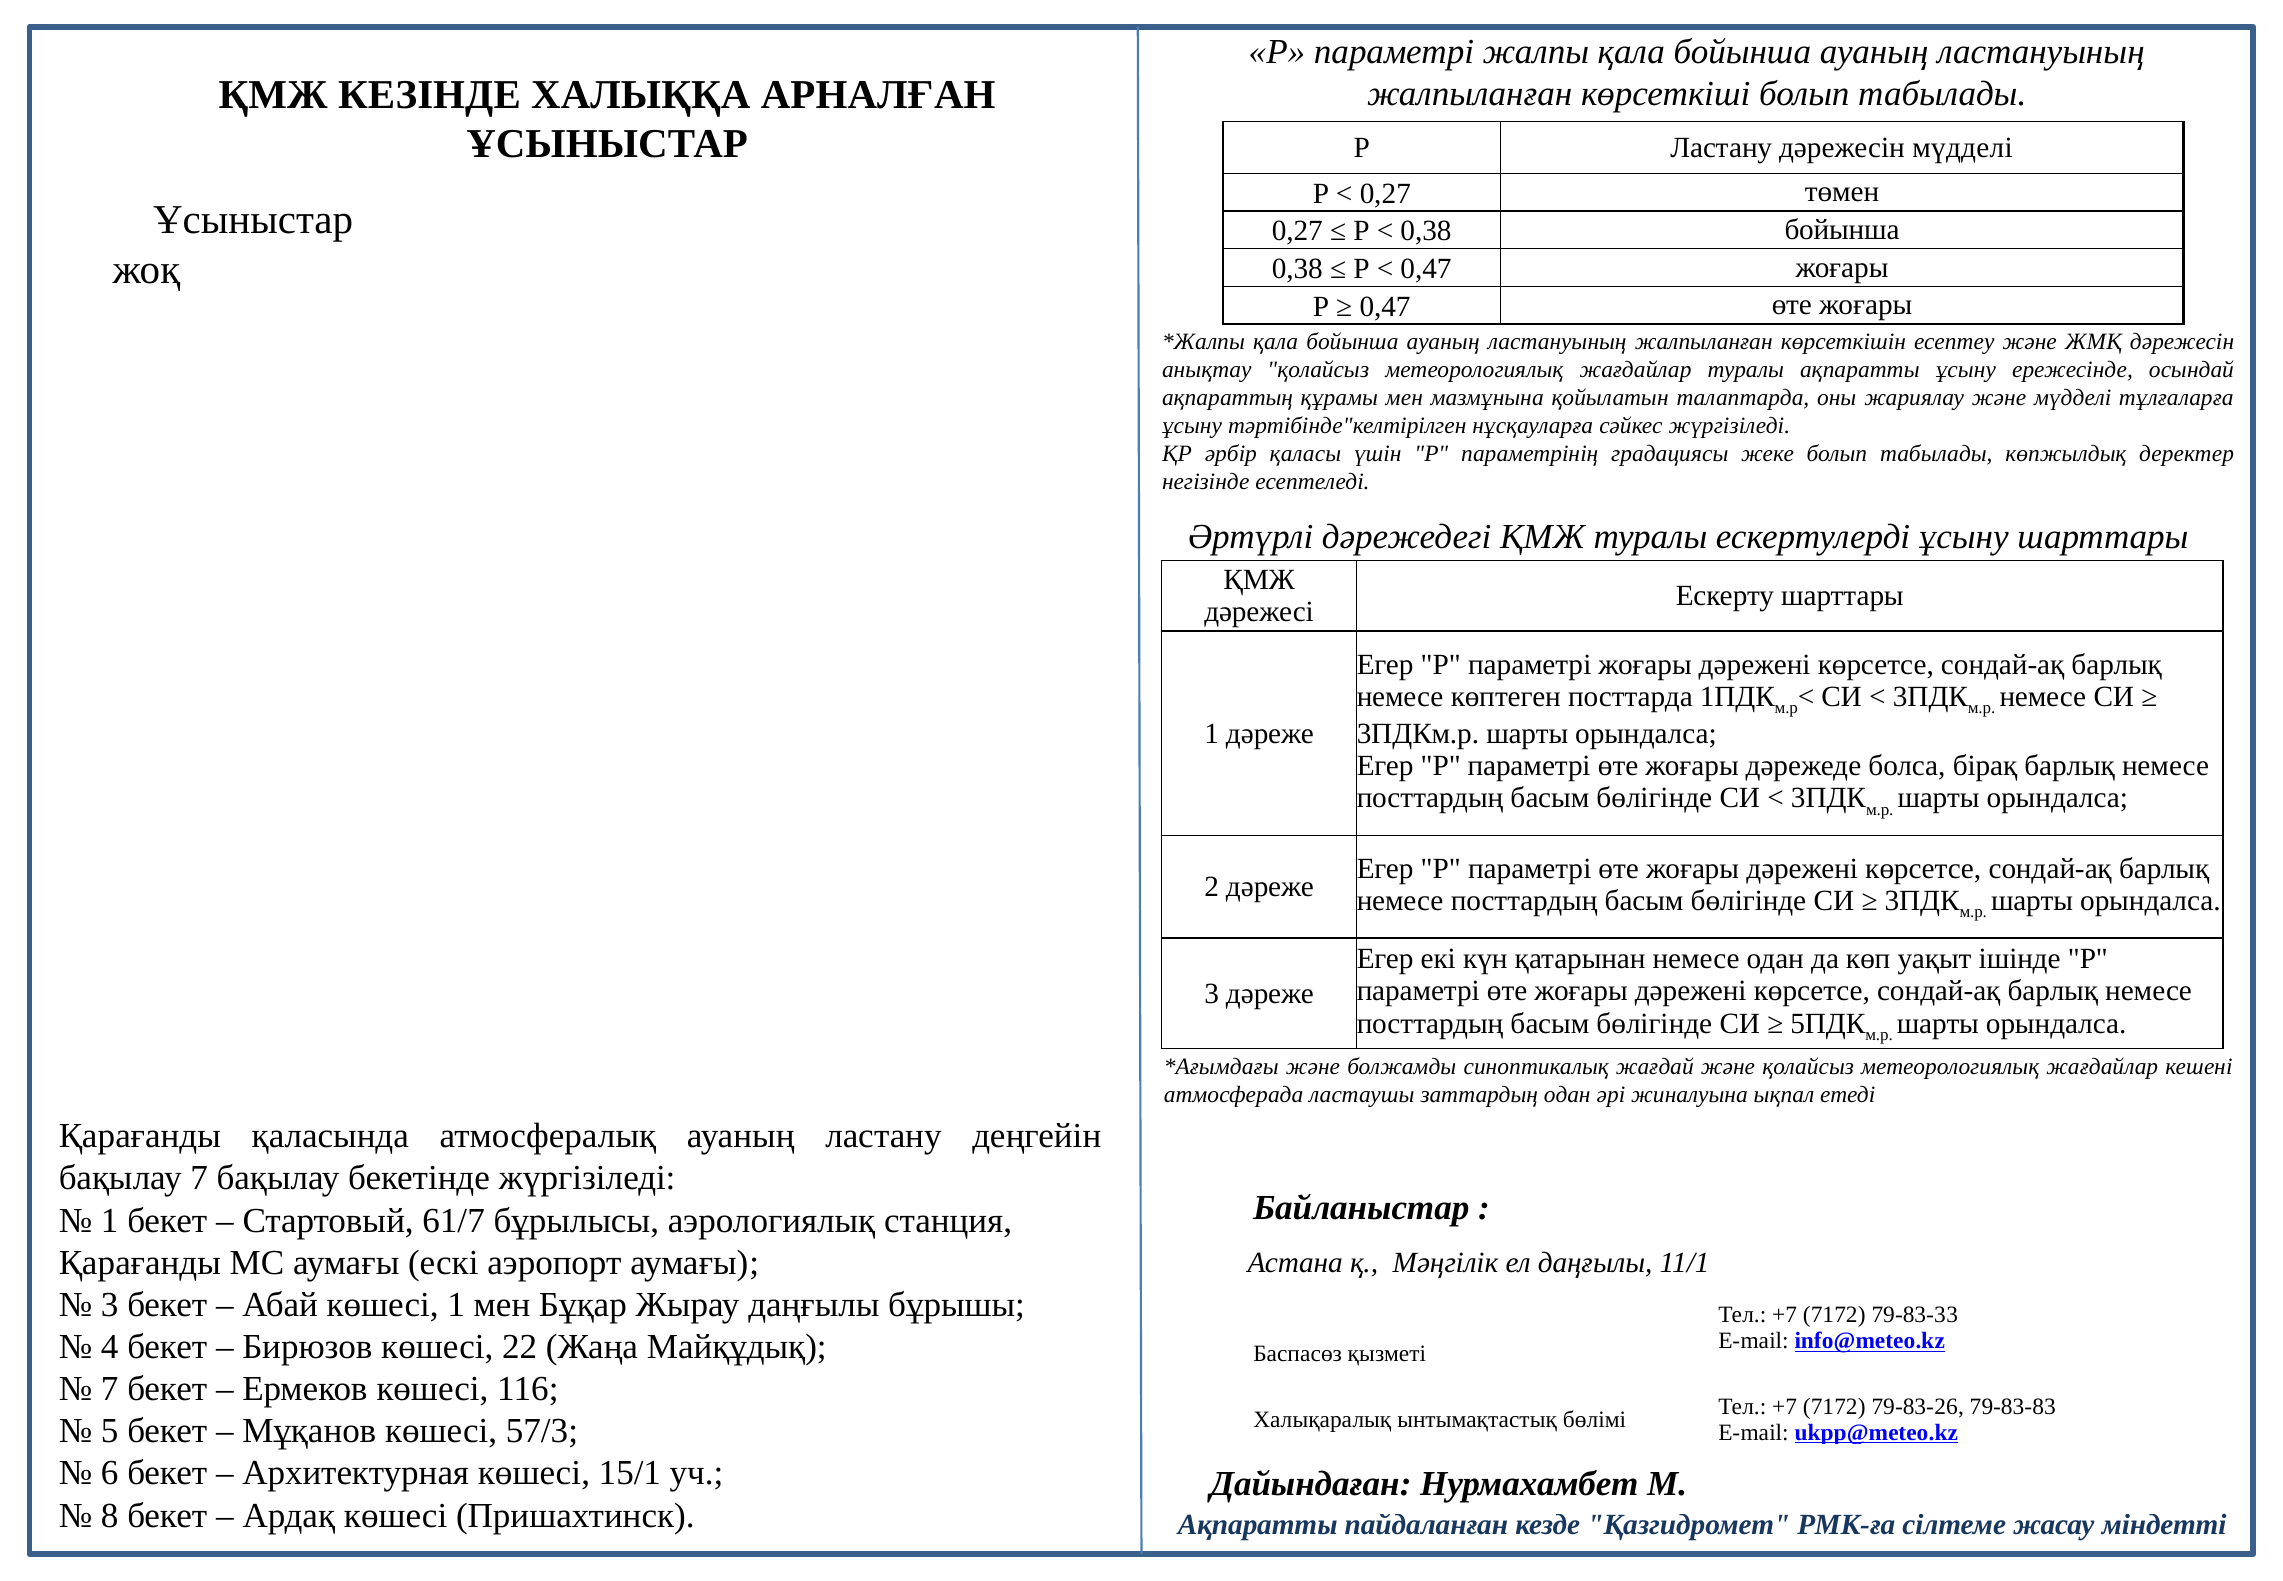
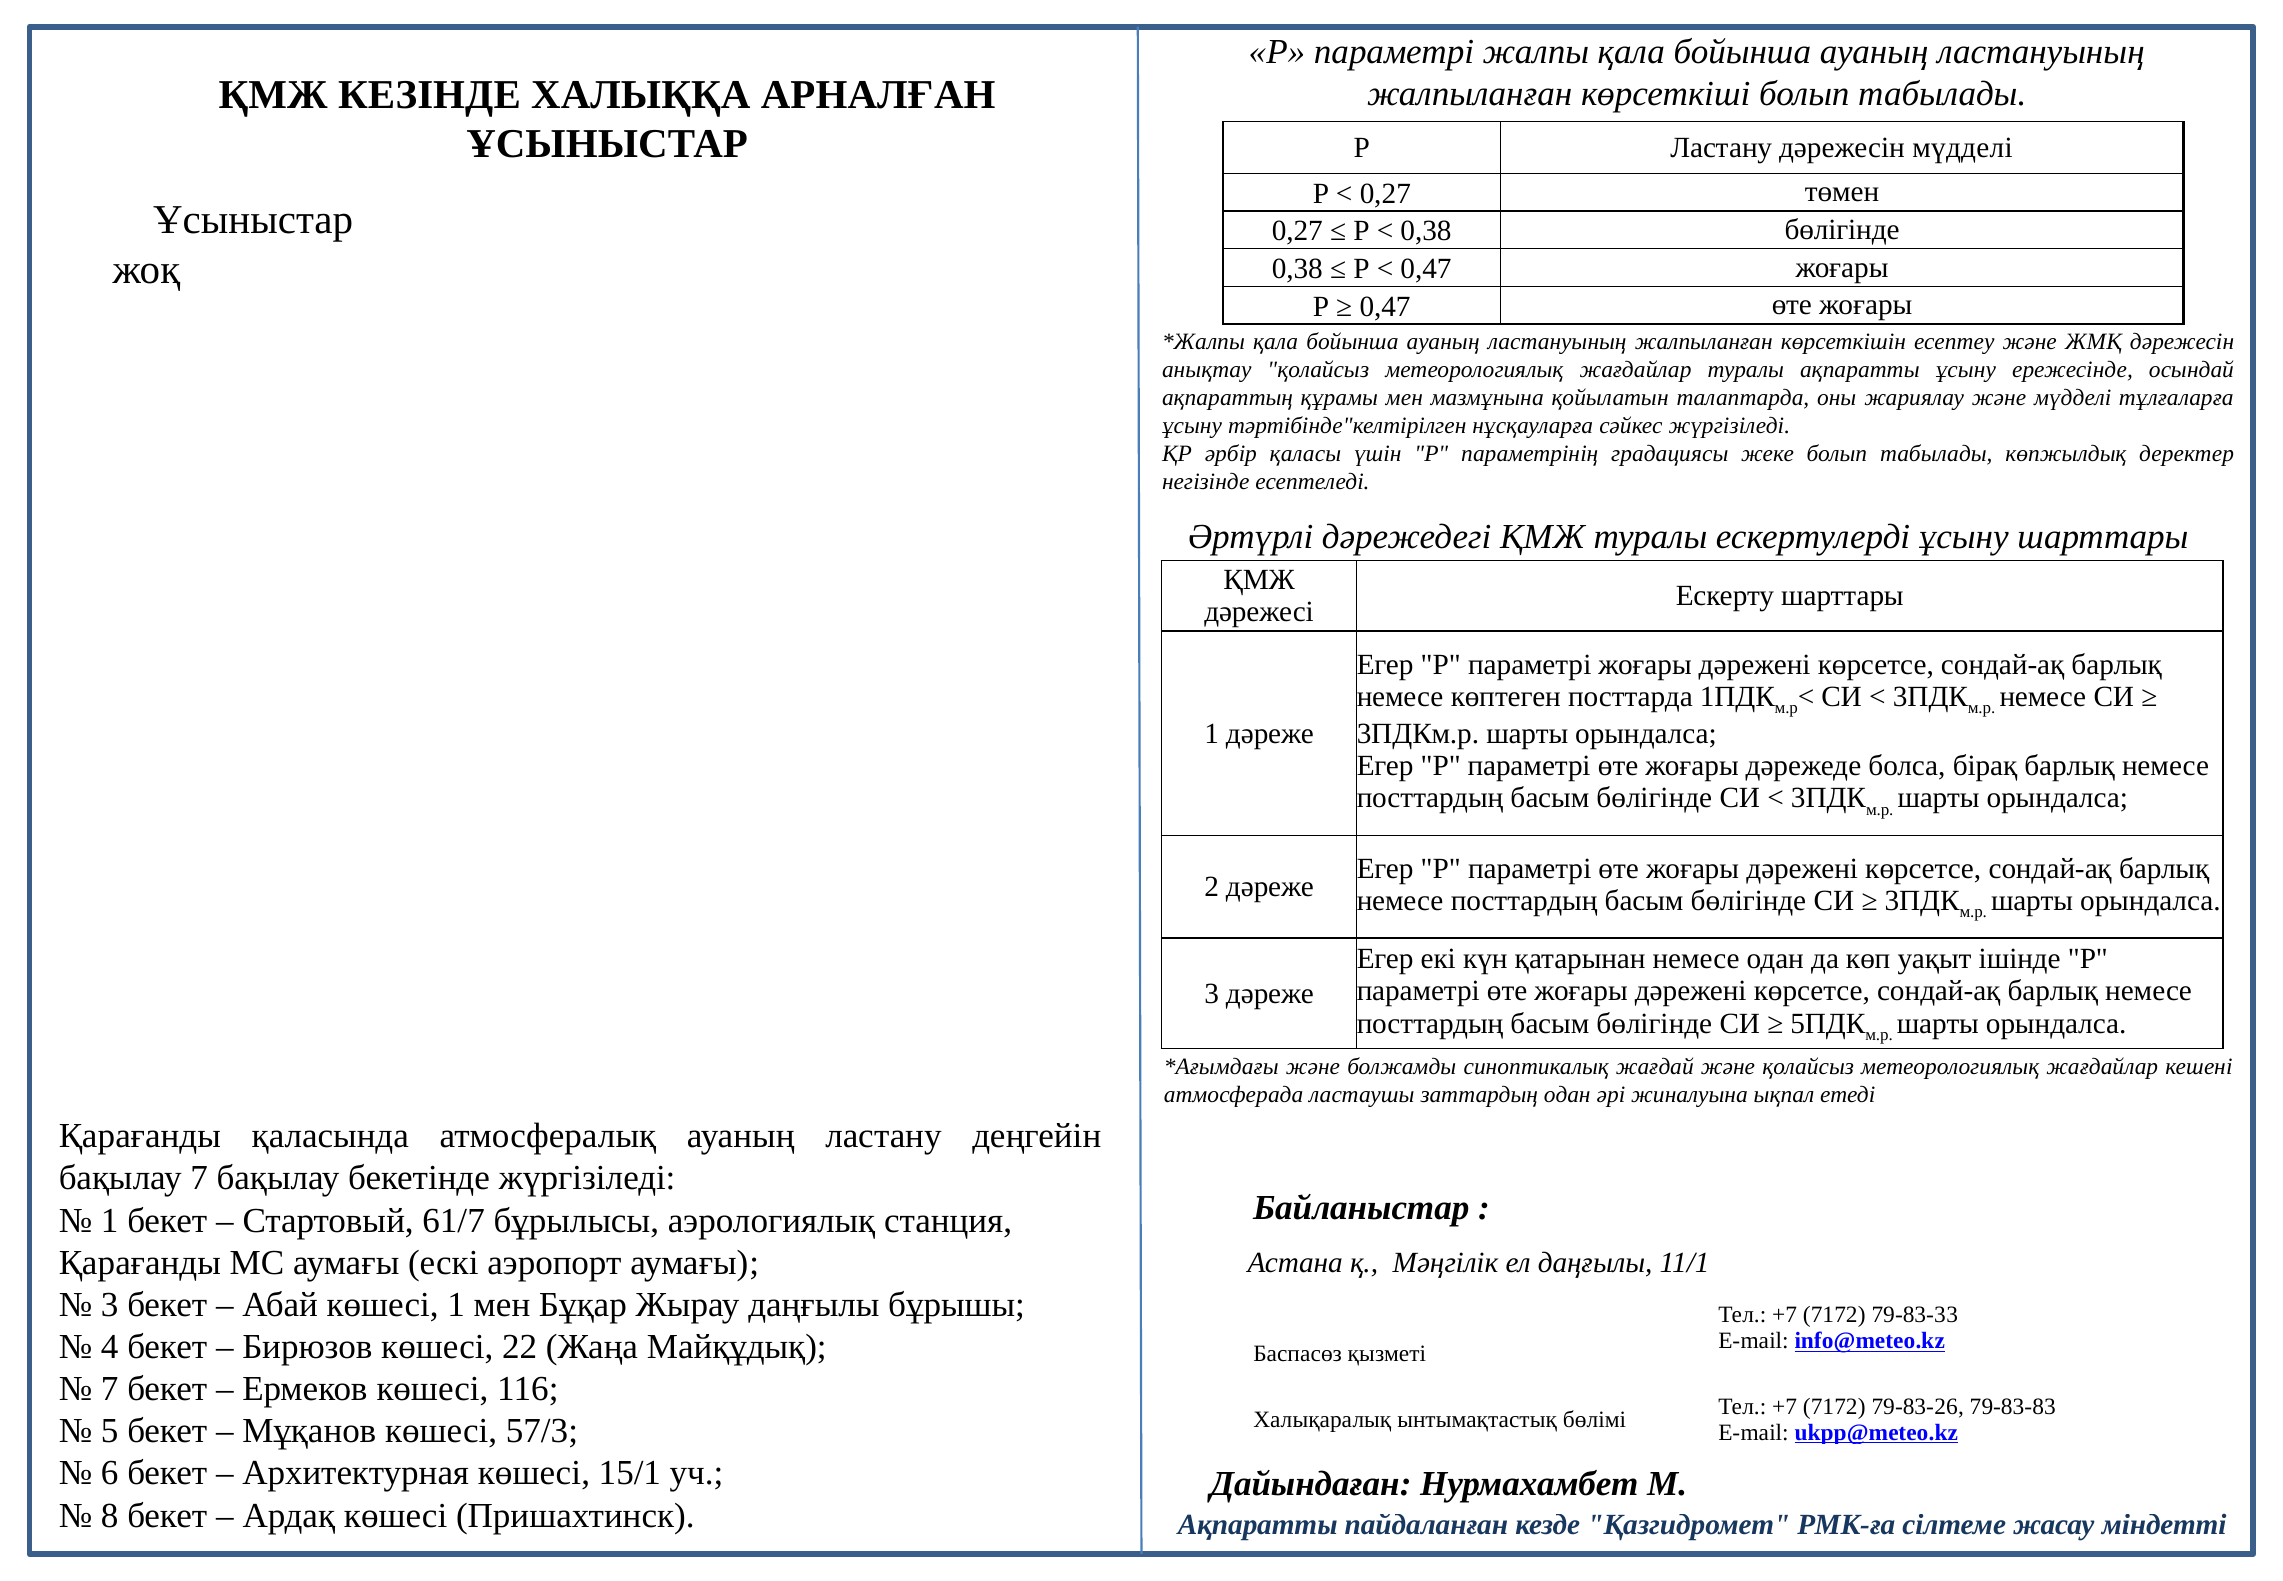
0,38 бойынша: бойынша -> бөлігінде (1842, 230)
